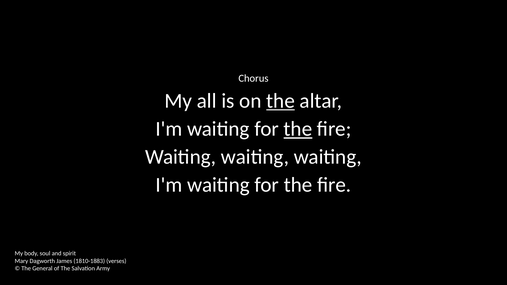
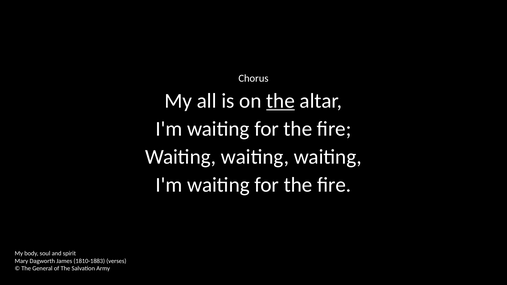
the underline: present -> none (298, 129)
